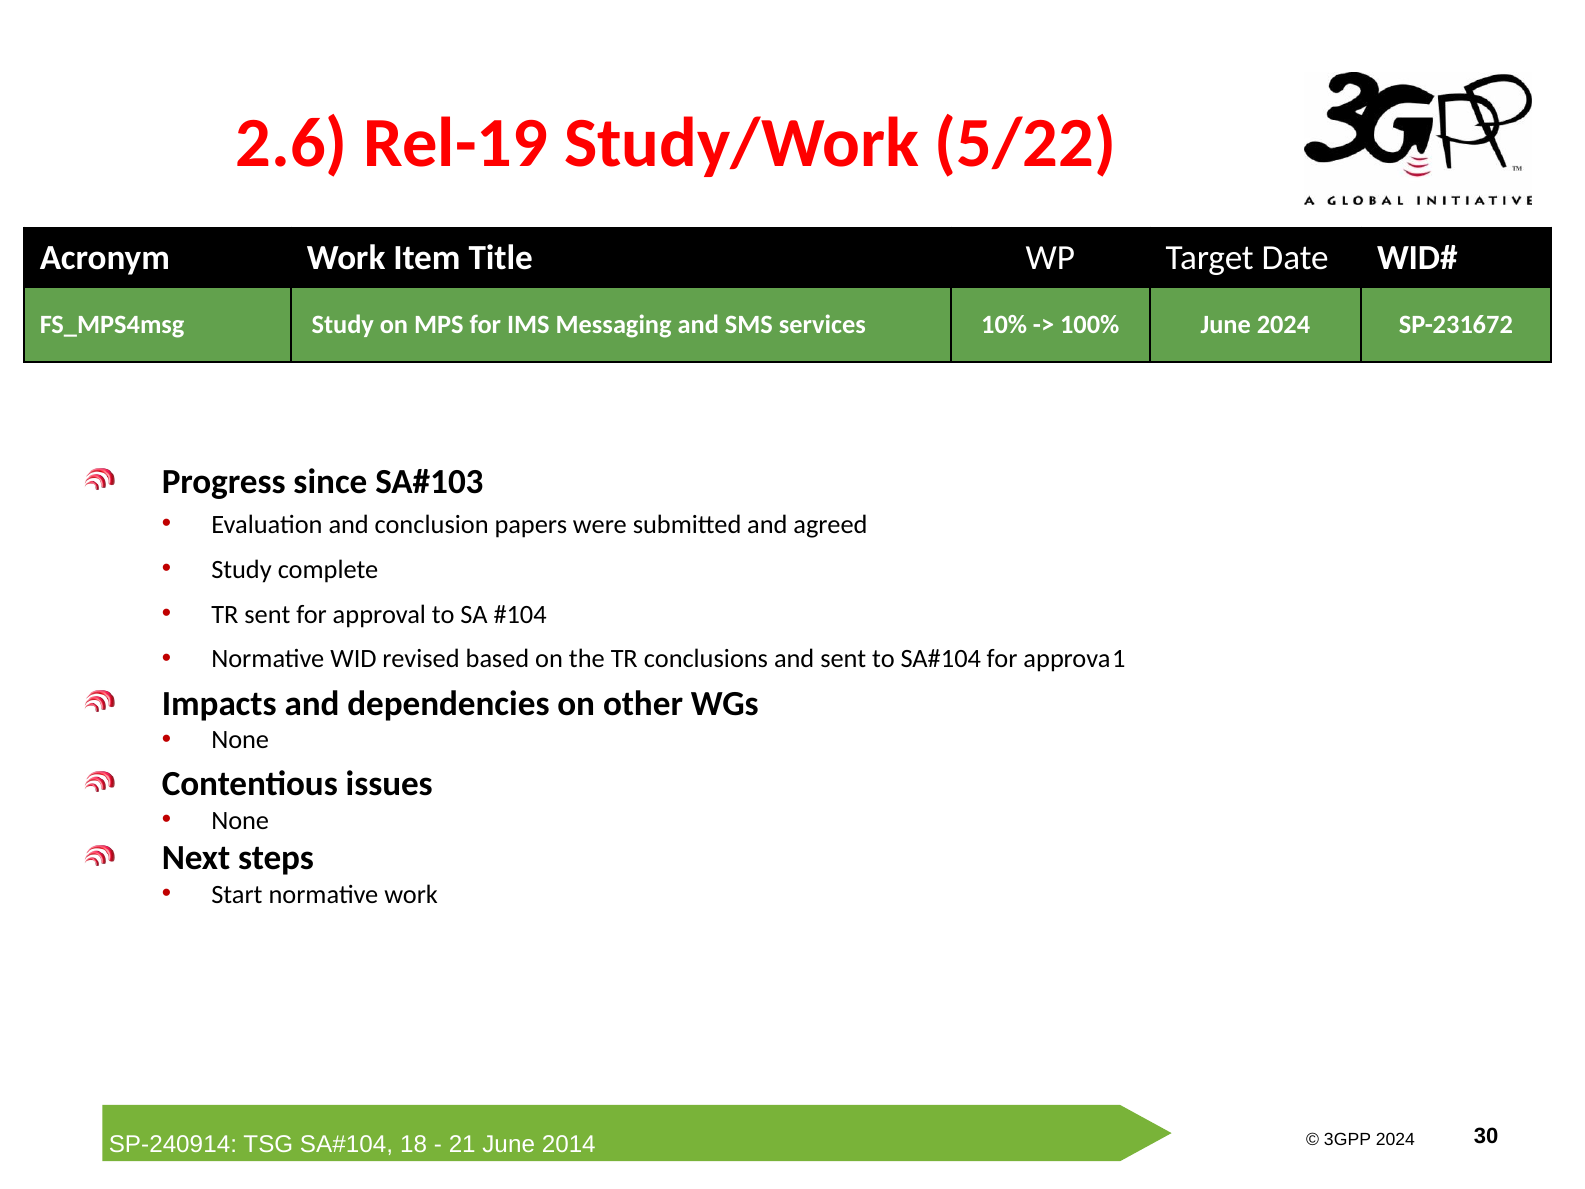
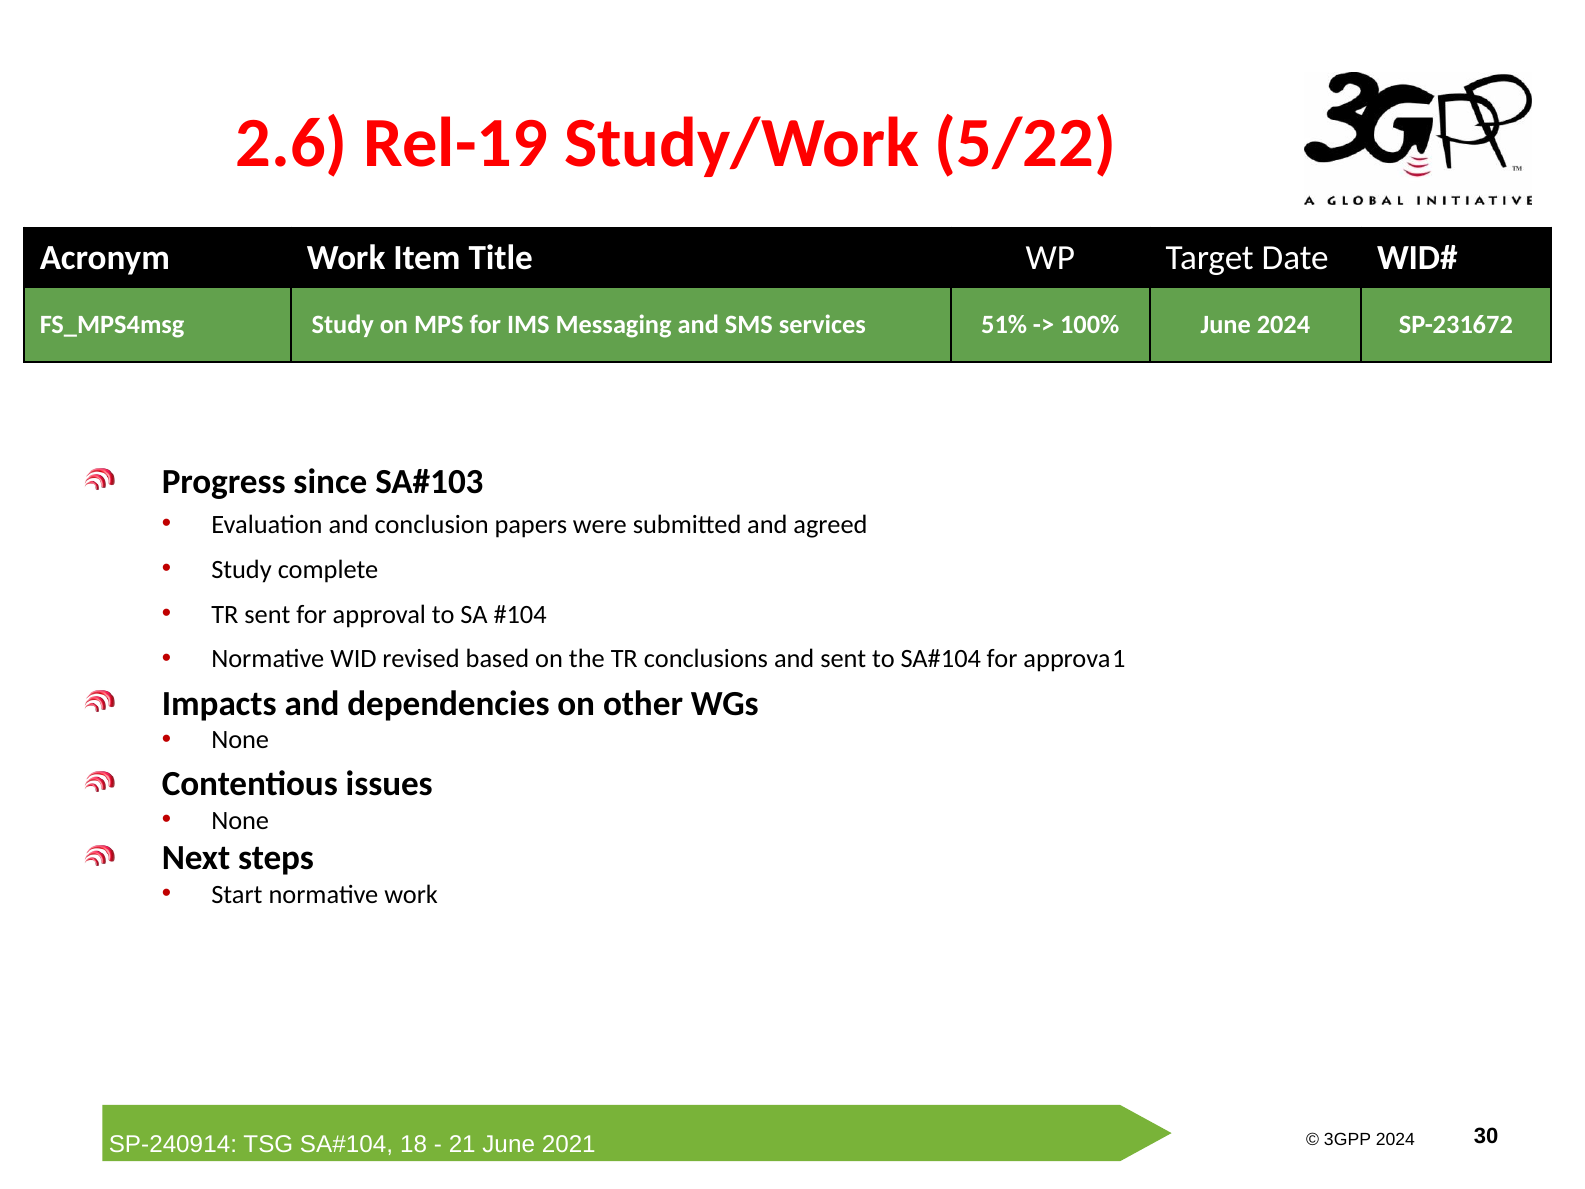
10%: 10% -> 51% (1004, 324)
2014: 2014 -> 2021 (569, 1144)
